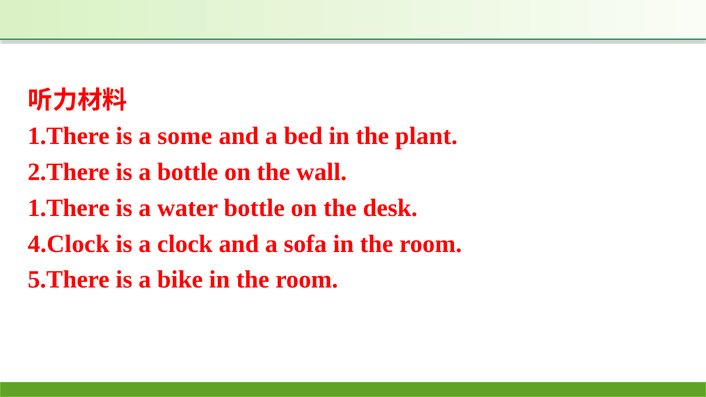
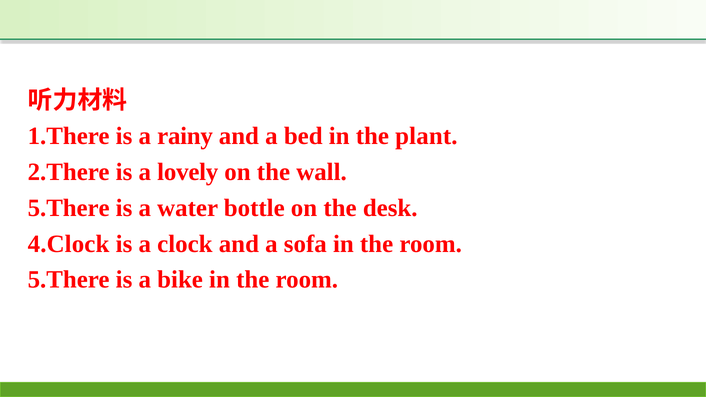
some: some -> rainy (185, 136)
a bottle: bottle -> lovely (188, 172)
1.There: 1.There -> 5.There (69, 208)
